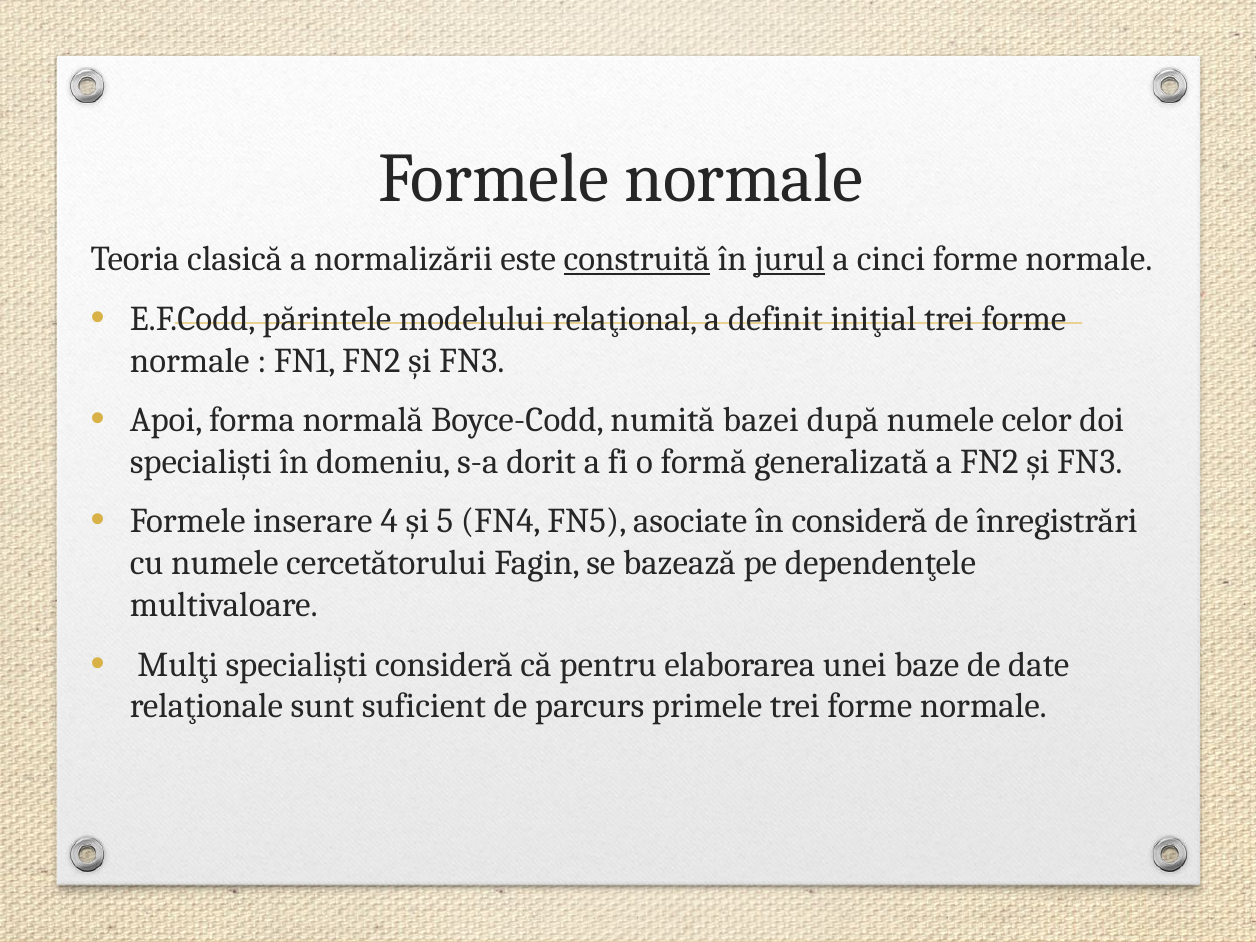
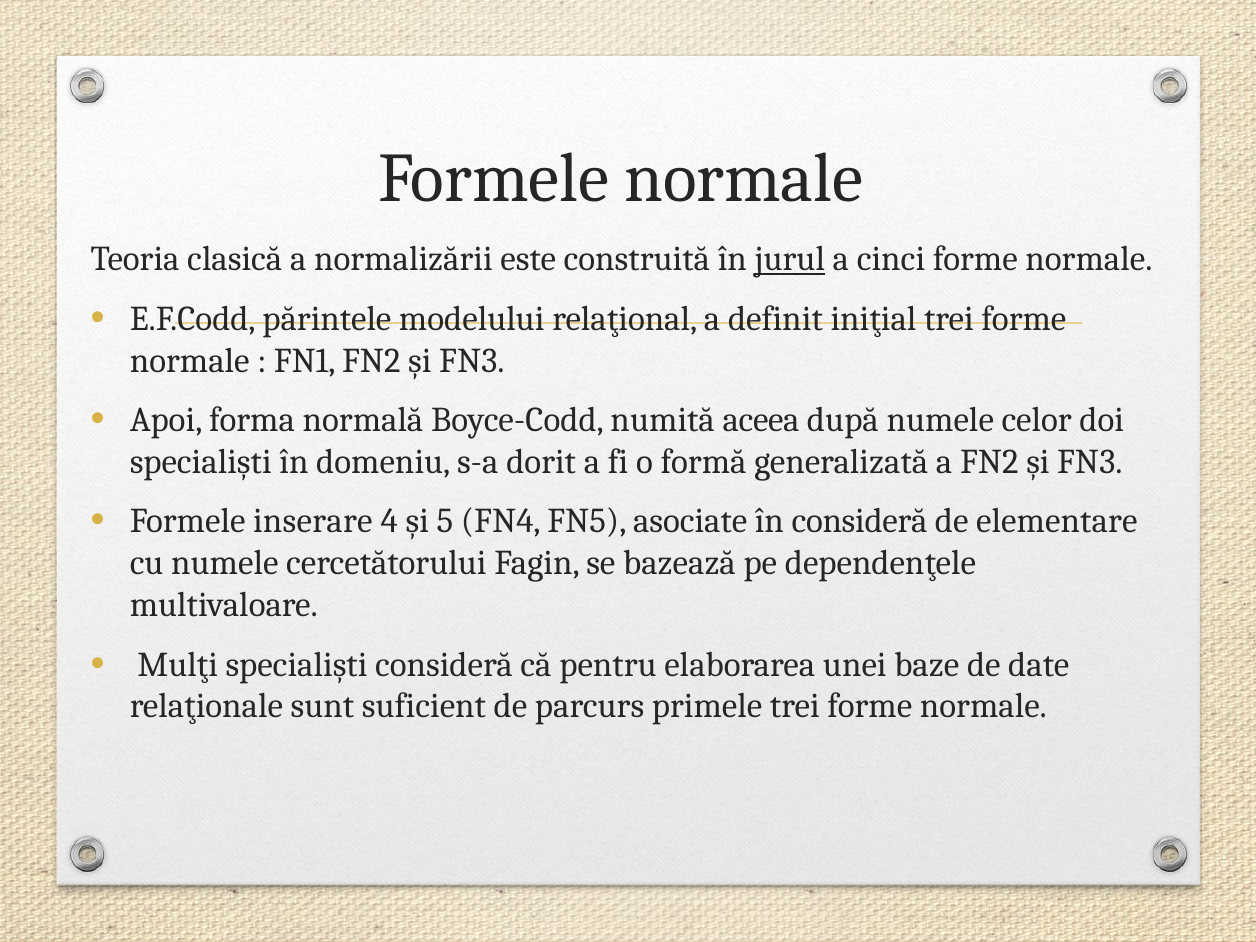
construită underline: present -> none (637, 259)
bazei: bazei -> aceea (761, 420)
înregistrări: înregistrări -> elementare (1057, 521)
